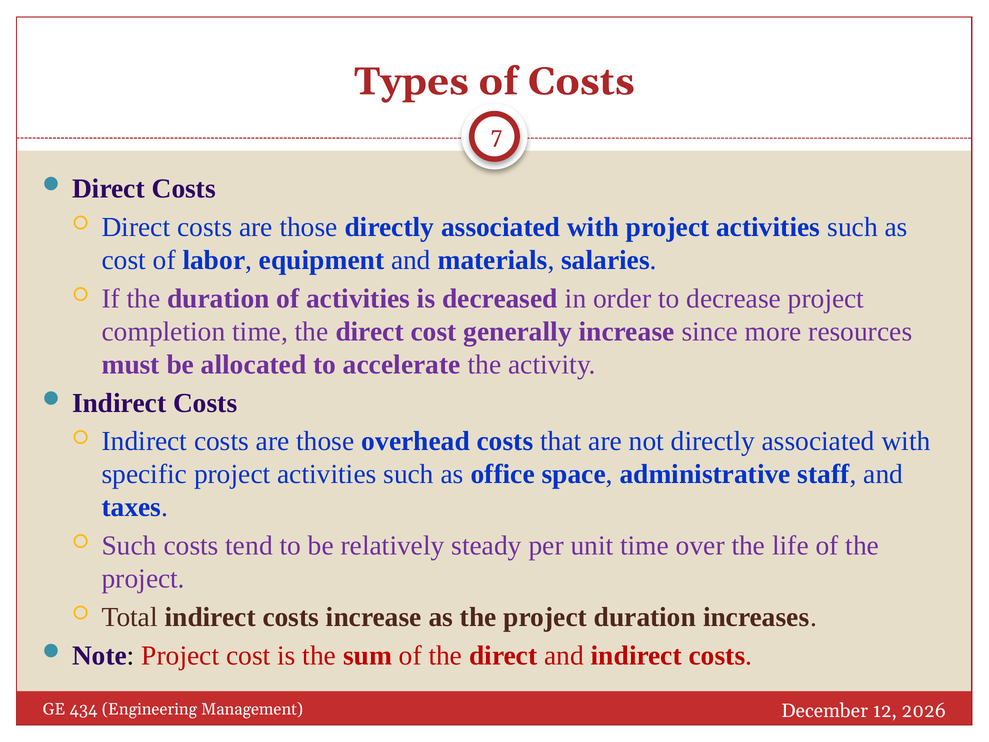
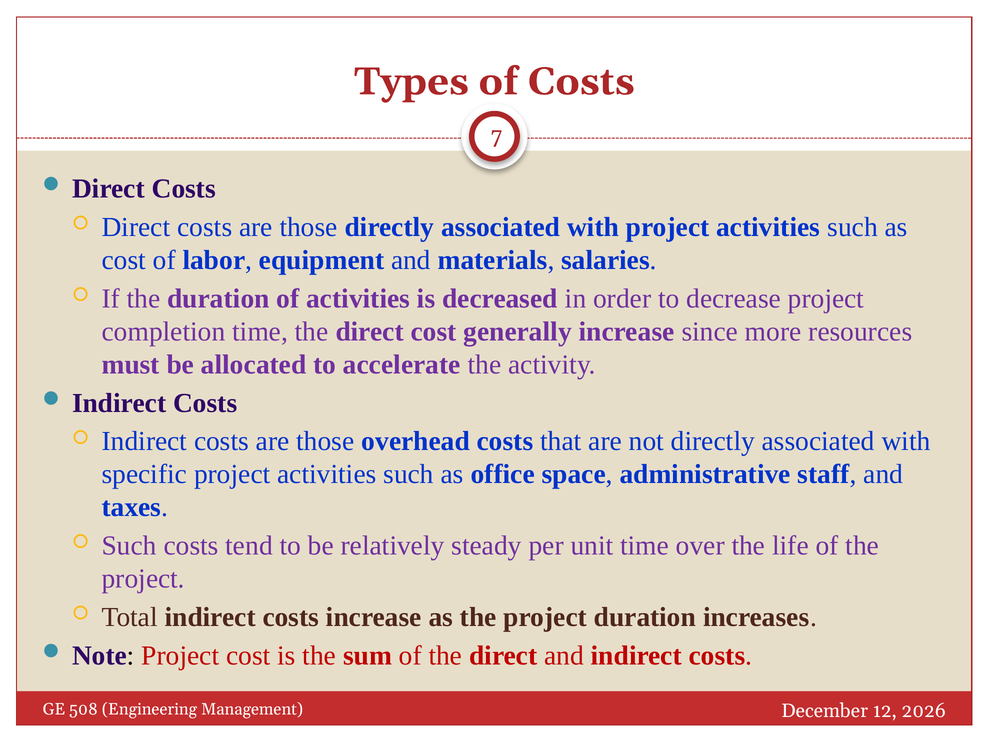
434: 434 -> 508 (84, 709)
